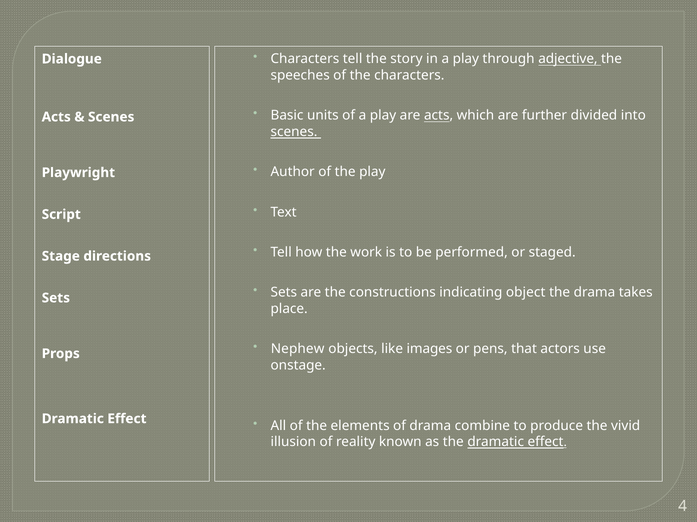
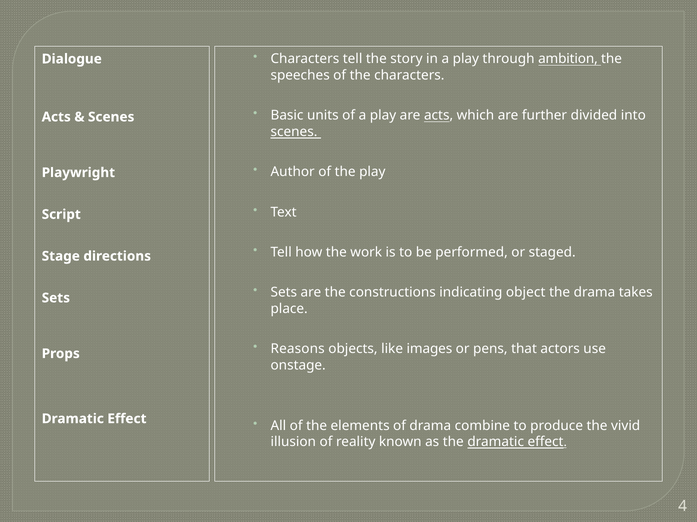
adjective: adjective -> ambition (568, 59)
Nephew: Nephew -> Reasons (298, 349)
